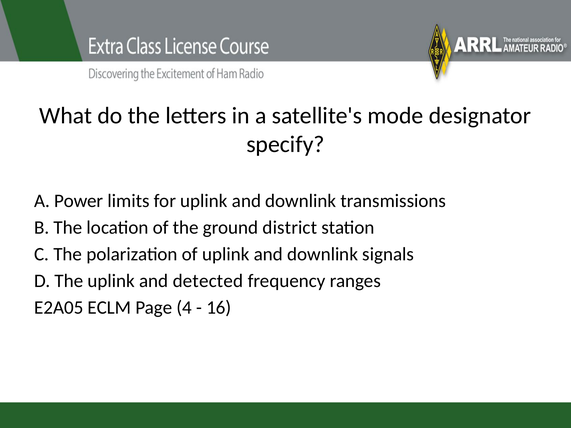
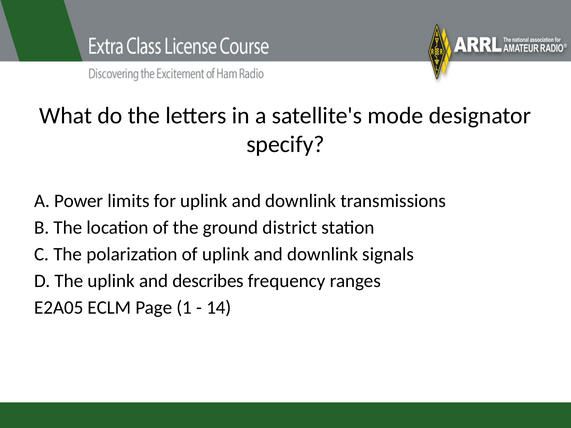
detected: detected -> describes (208, 281)
4: 4 -> 1 (184, 308)
16: 16 -> 14 (219, 308)
